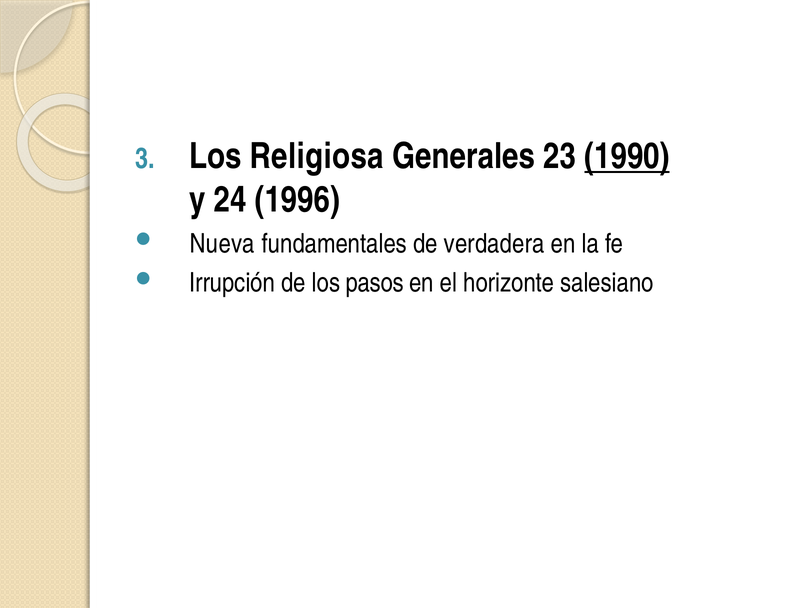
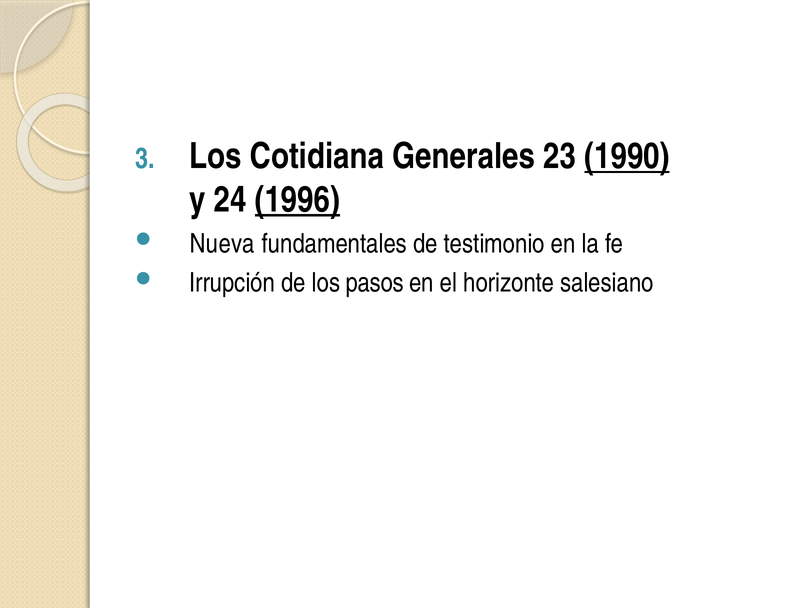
Religiosa: Religiosa -> Cotidiana (317, 156)
1996 underline: none -> present (297, 200)
verdadera: verdadera -> testimonio (494, 244)
